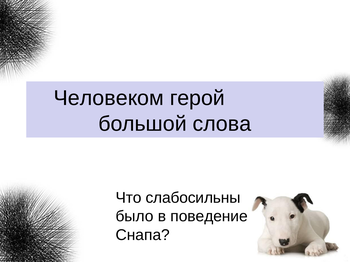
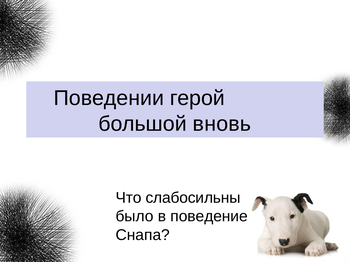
Человеком: Человеком -> Поведении (109, 98)
слова: слова -> вновь (222, 124)
